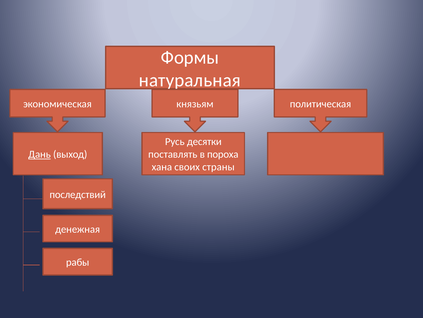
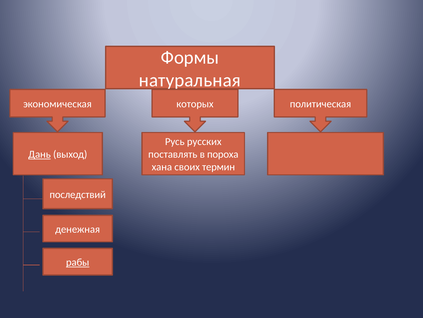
князьям: князьям -> которых (195, 104)
десятки: десятки -> русских (204, 141)
страны: страны -> термин (219, 167)
рабы underline: none -> present (78, 262)
